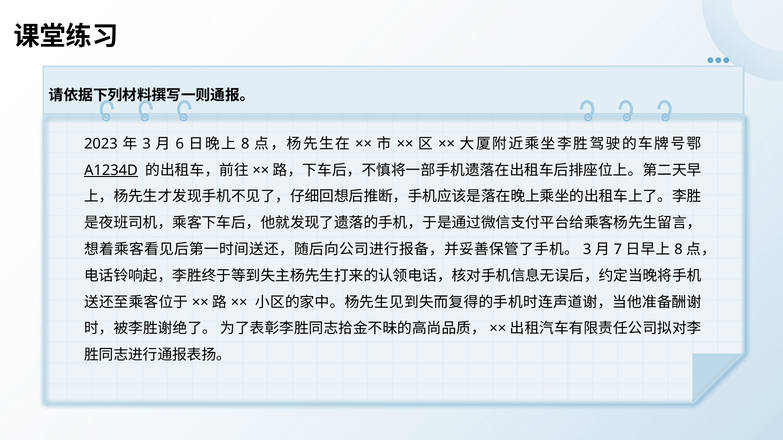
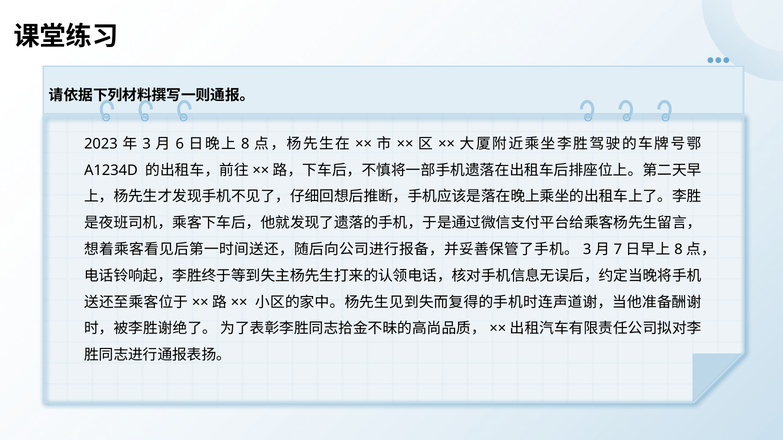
A1234D underline: present -> none (111, 170)
